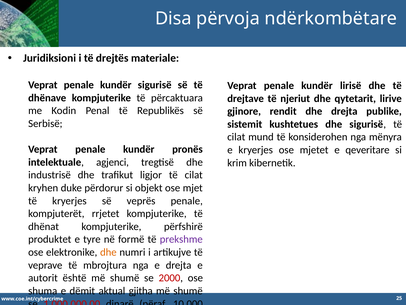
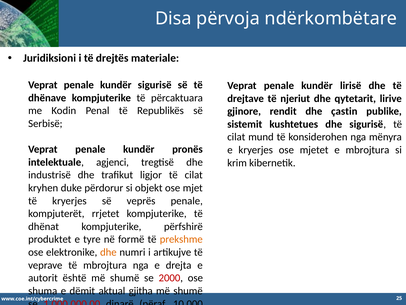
dhe drejta: drejta -> çastin (344, 111)
e qeveritare: qeveritare -> mbrojtura (367, 150)
prekshme colour: purple -> orange (181, 239)
